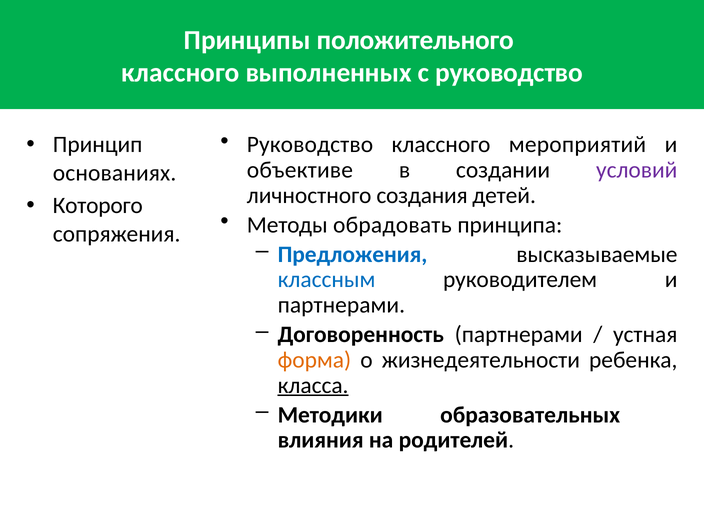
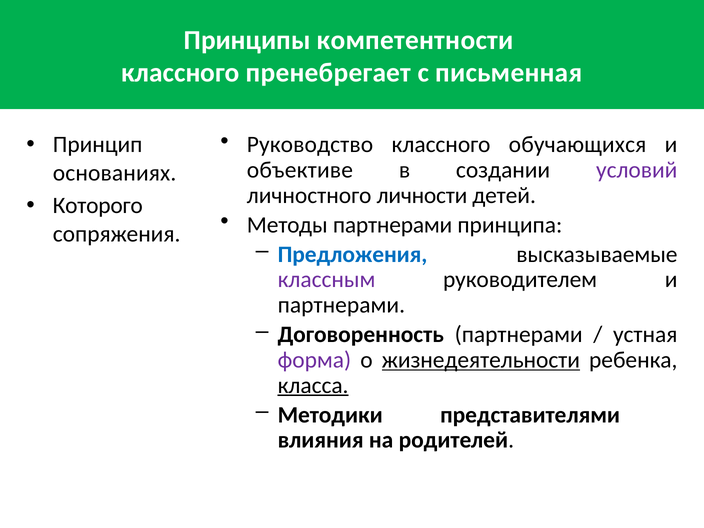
положительного: положительного -> компетентности (415, 40)
выполненных: выполненных -> пренебрегает (328, 73)
с руководство: руководство -> письменная (509, 73)
мероприятий: мероприятий -> обучающихся (578, 145)
создания: создания -> личности (422, 195)
Методы обрадовать: обрадовать -> партнерами (393, 225)
классным colour: blue -> purple (327, 280)
форма colour: orange -> purple (314, 360)
жизнедеятельности underline: none -> present (481, 360)
образовательных: образовательных -> представителями (530, 415)
